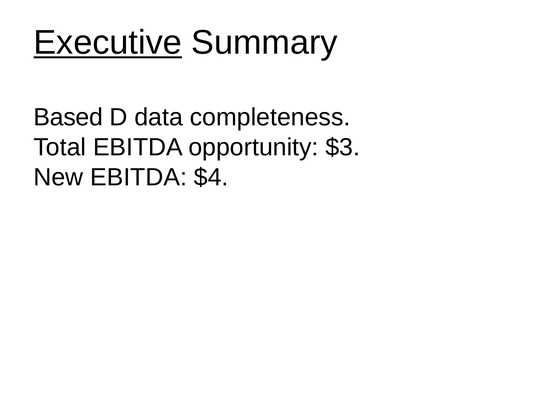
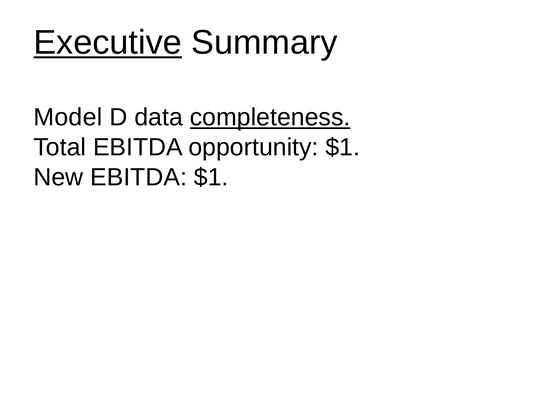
Based: Based -> Model (68, 117)
completeness underline: none -> present (270, 117)
opportunity $3: $3 -> $1 (343, 147)
EBITDA $4: $4 -> $1 (211, 177)
